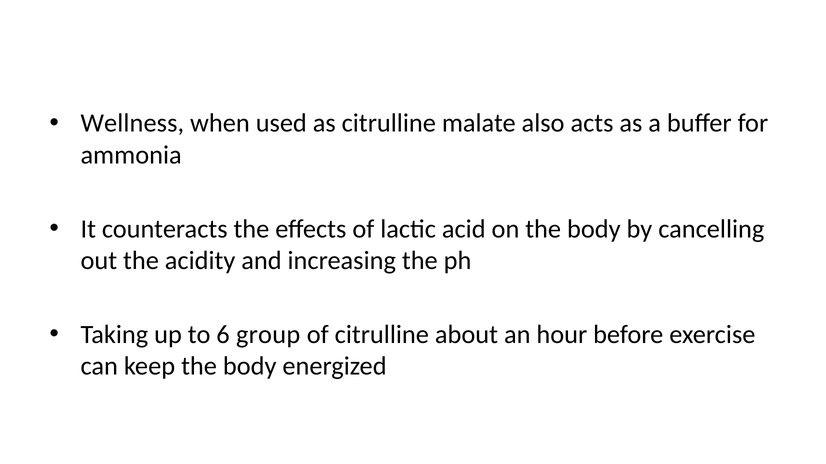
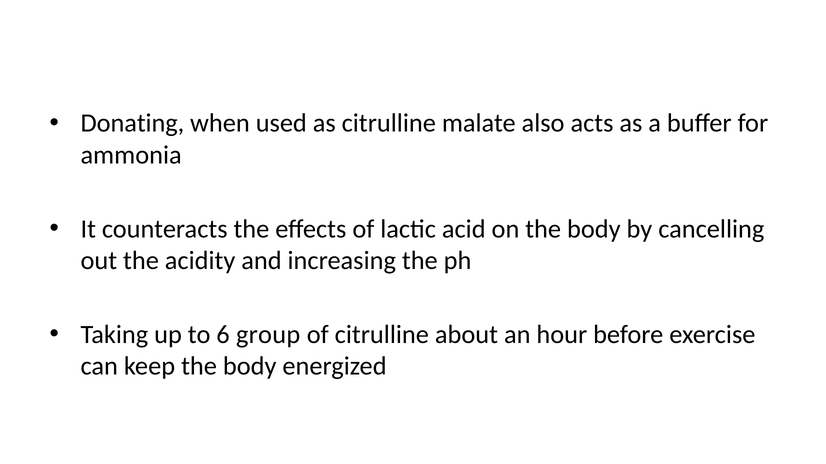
Wellness: Wellness -> Donating (132, 123)
